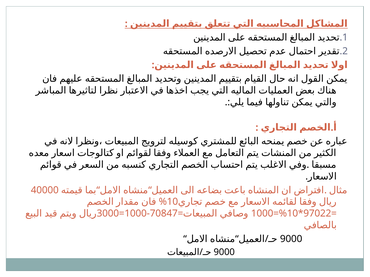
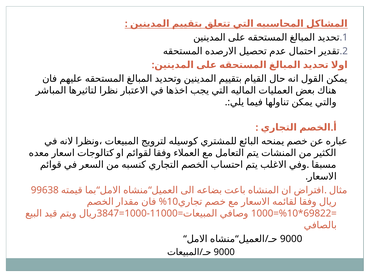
40000: 40000 -> 99638 (45, 190)
3000: 3000 -> 3847 (108, 214)
70847: 70847 -> 11000 (164, 214)
97022: 97022 -> 69822 (317, 214)
